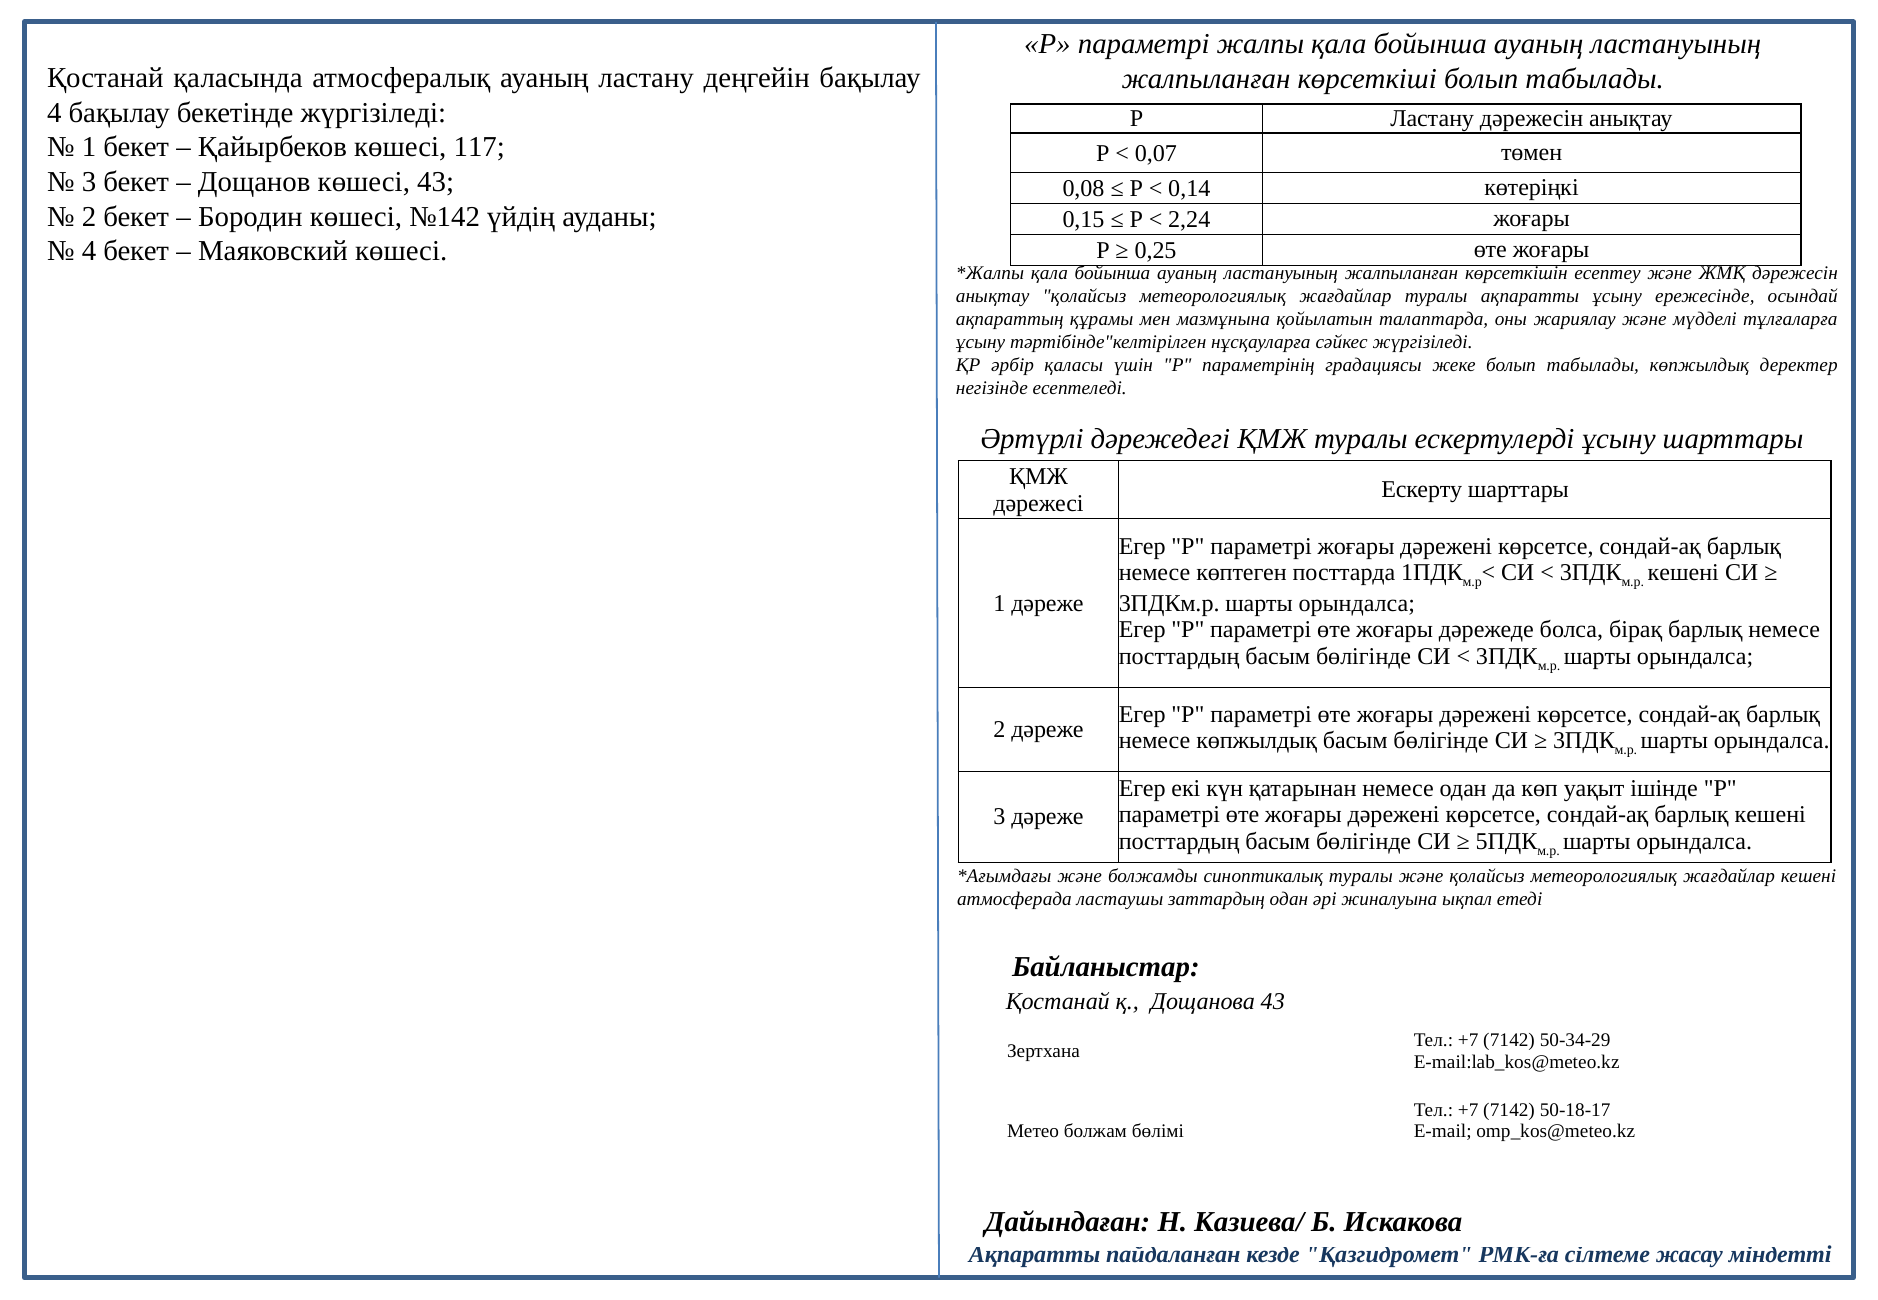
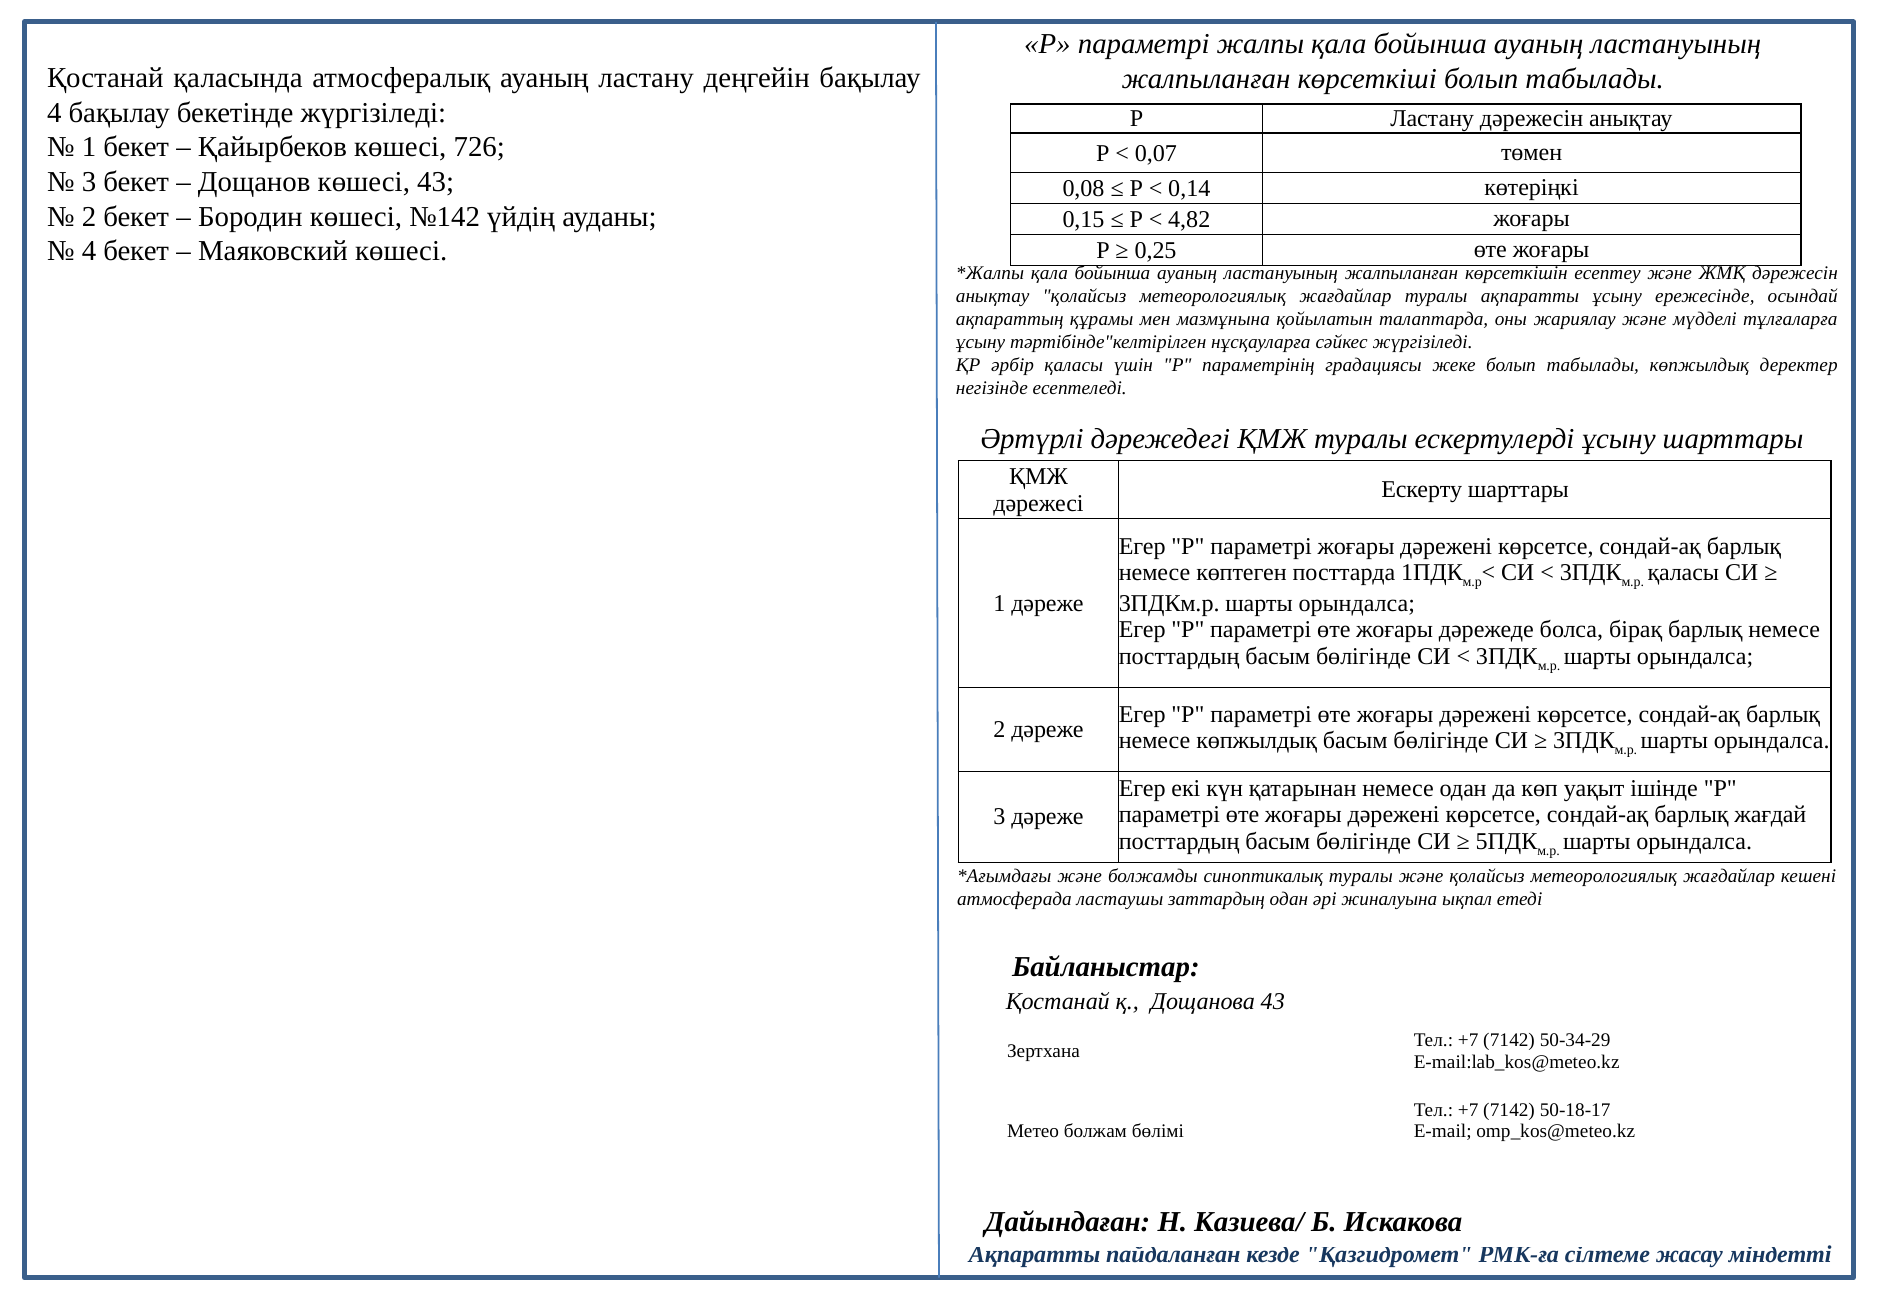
117: 117 -> 726 (479, 147)
2,24: 2,24 -> 4,82 (1189, 220)
кешені: кешені -> қаласы (1683, 573)
барлық кешені: кешені -> жағдай (1770, 815)
